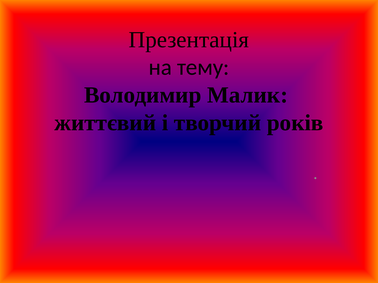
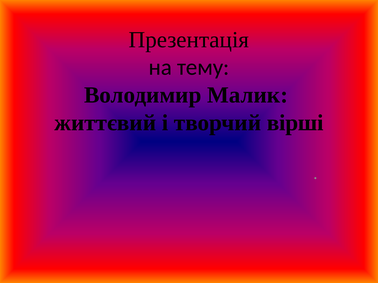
років: років -> вірші (295, 123)
